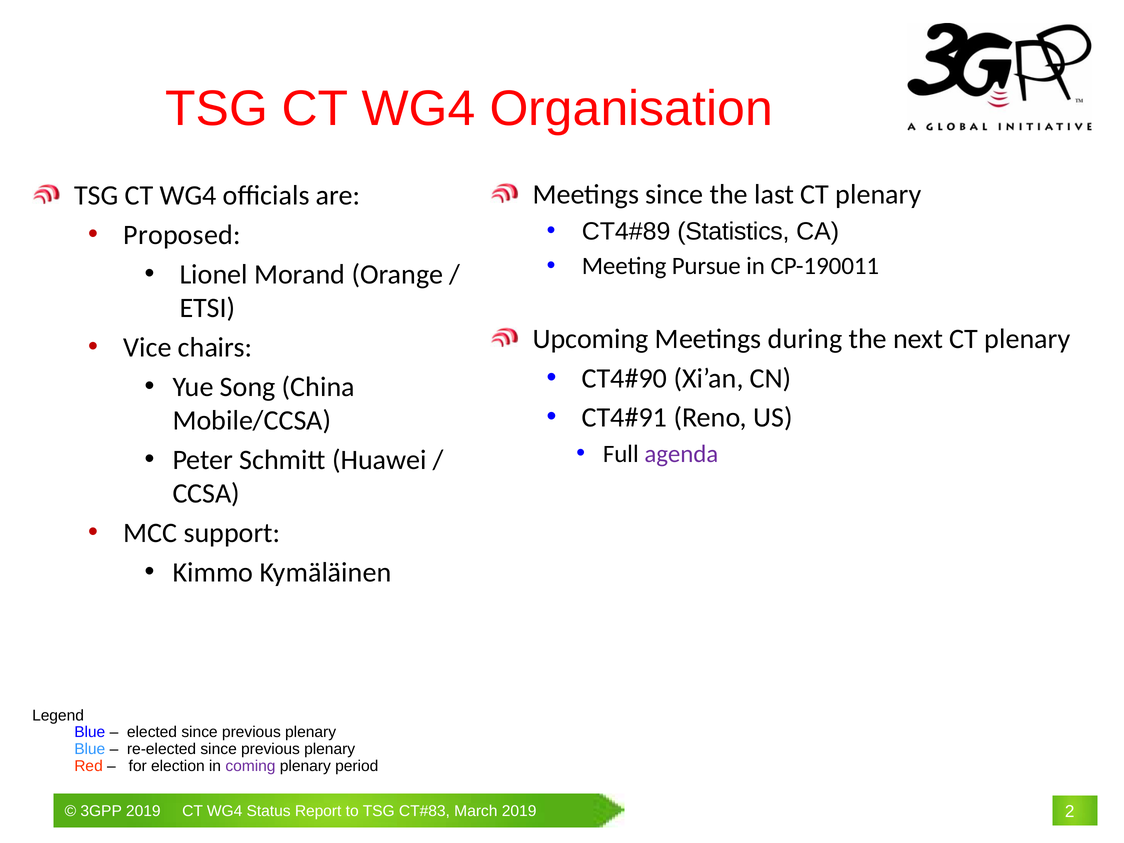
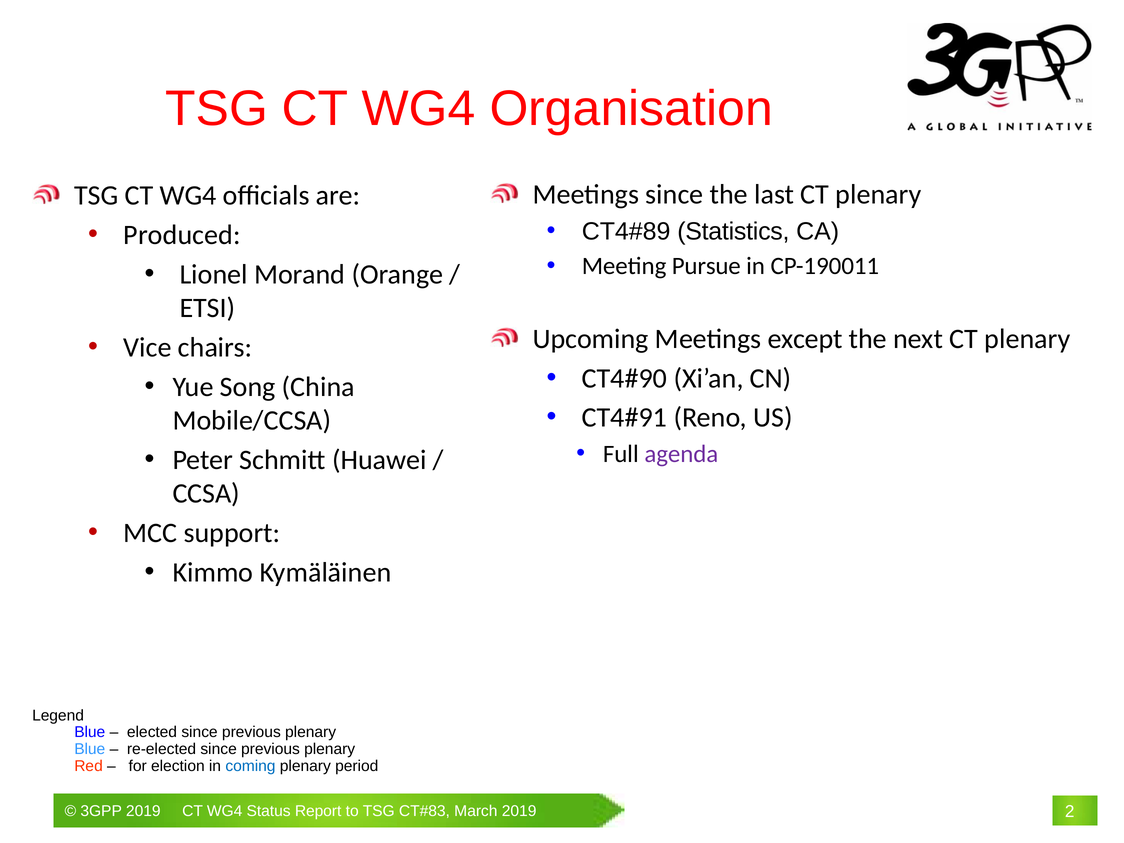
Proposed: Proposed -> Produced (182, 235)
during: during -> except (805, 339)
coming colour: purple -> blue (250, 766)
